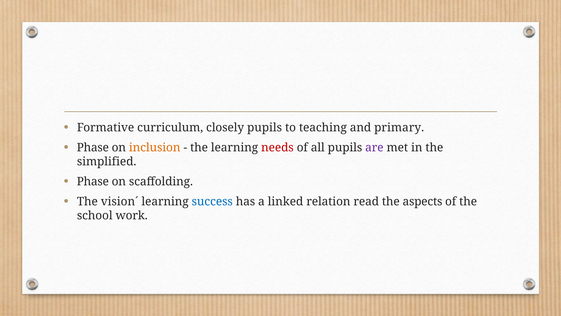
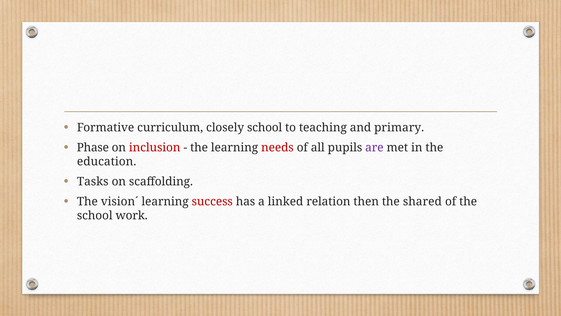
closely pupils: pupils -> school (265, 128)
inclusion colour: orange -> red (155, 148)
simplified: simplified -> education (107, 162)
Phase: Phase -> Tasks (93, 181)
success colour: blue -> red (212, 201)
read: read -> then (366, 201)
aspects: aspects -> shared (422, 201)
